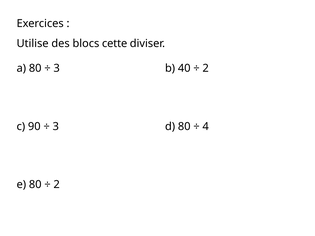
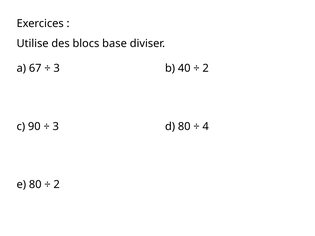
cette: cette -> base (115, 43)
a 80: 80 -> 67 (35, 68)
